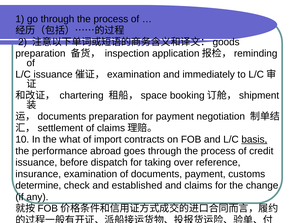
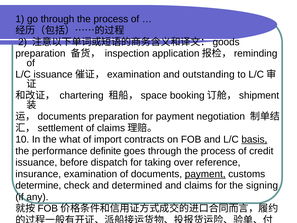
immediately: immediately -> outstanding (209, 74)
abroad: abroad -> definite (106, 151)
payment underline: none -> present (205, 174)
established: established -> determined (137, 185)
change: change -> signing (262, 185)
